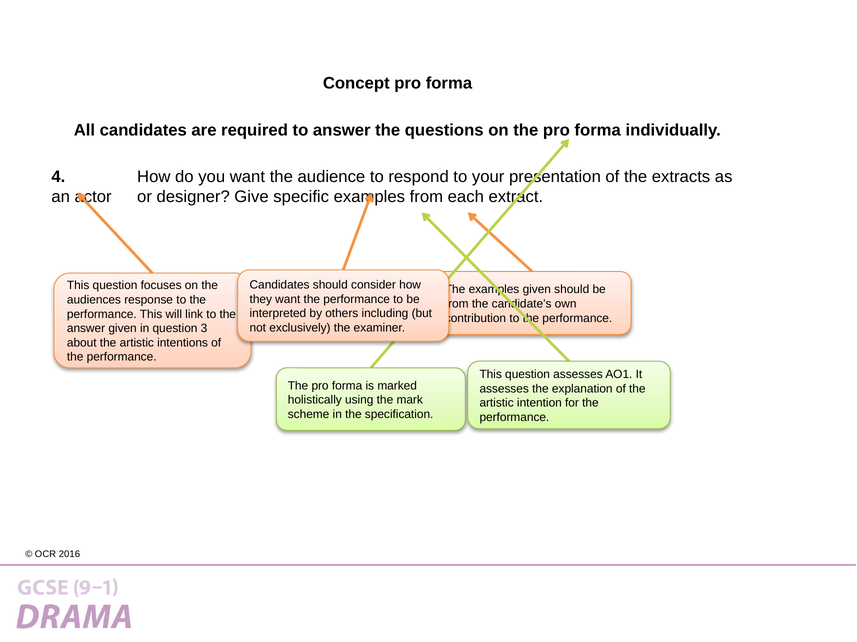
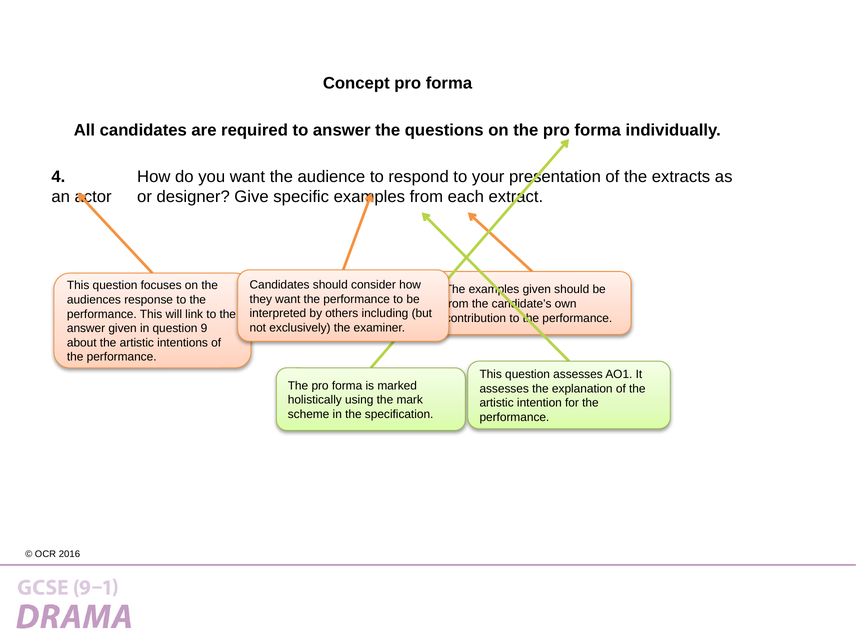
3: 3 -> 9 (204, 329)
